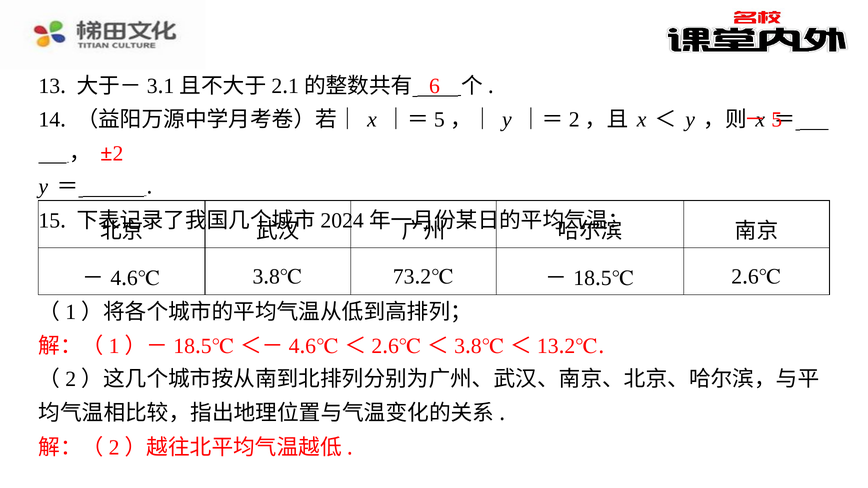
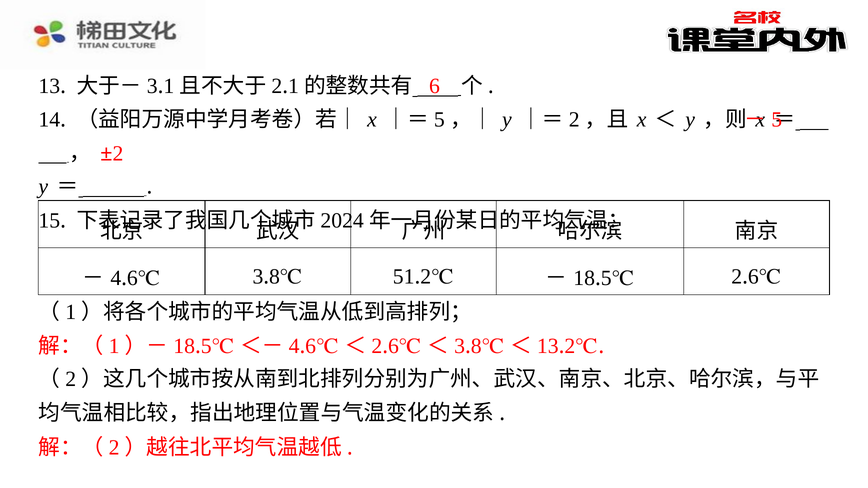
73: 73 -> 51 (404, 277)
